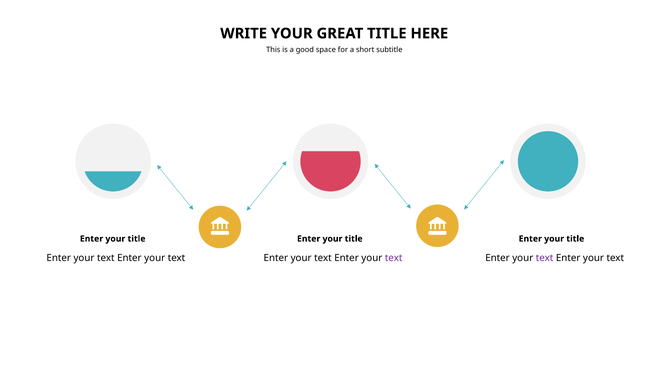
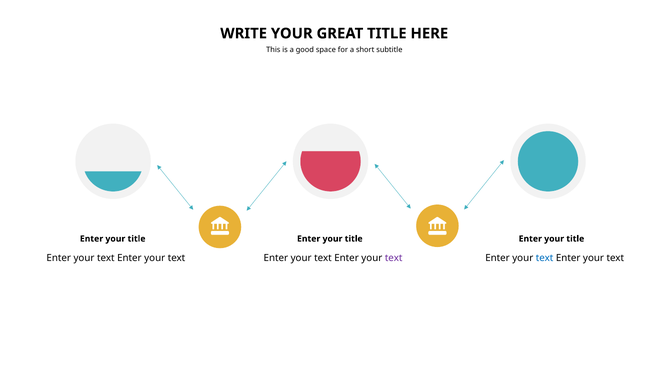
text colour: purple -> blue (545, 258)
